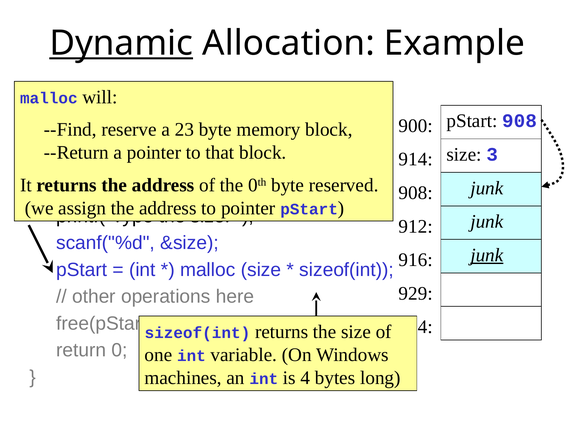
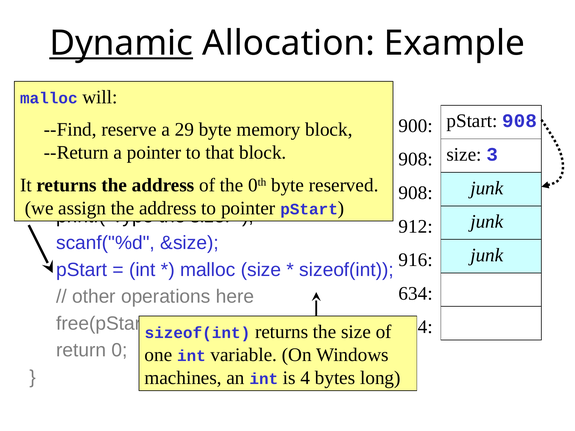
23: 23 -> 29 (184, 130)
914: 914 -> 908 (416, 159)
junk underline: present -> none (487, 255)
929: 929 -> 634 (416, 294)
